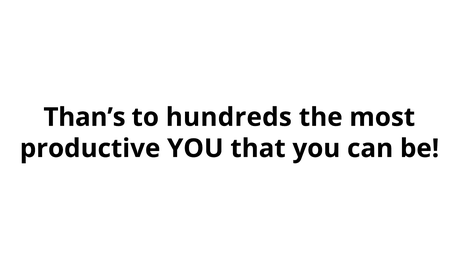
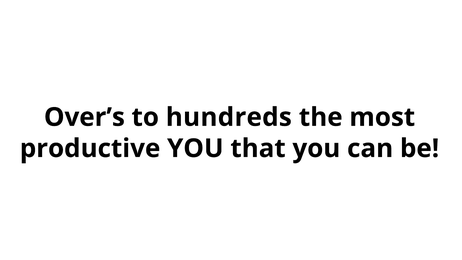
Than’s: Than’s -> Over’s (84, 117)
